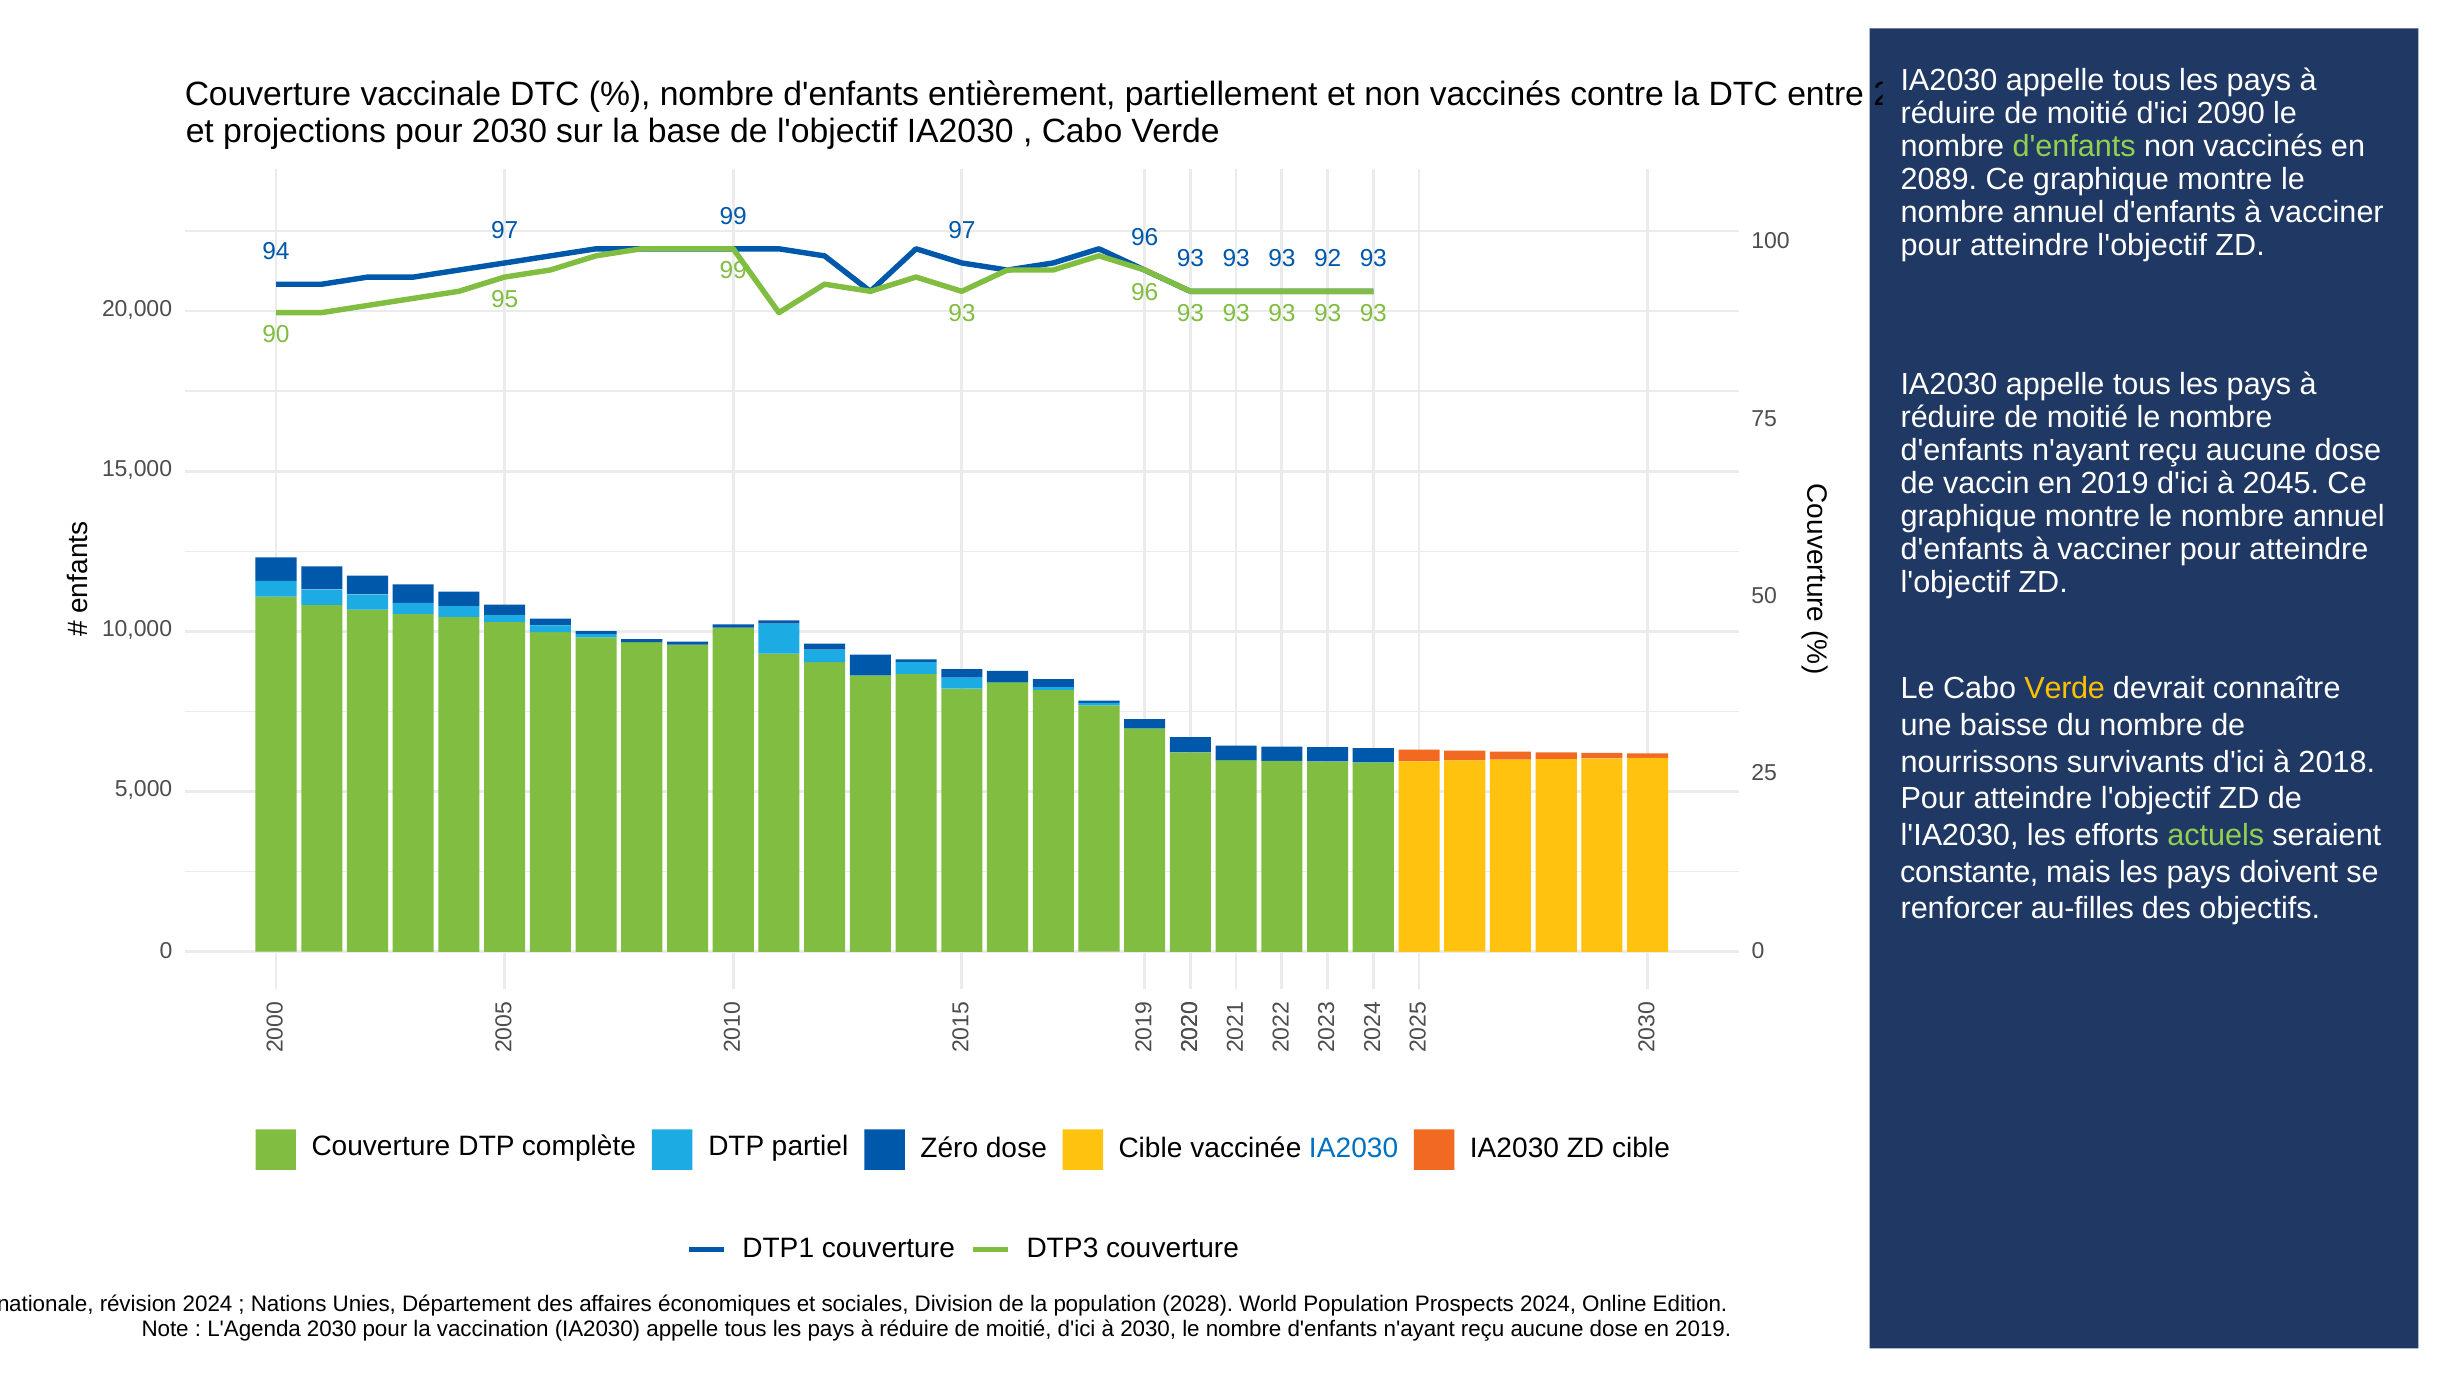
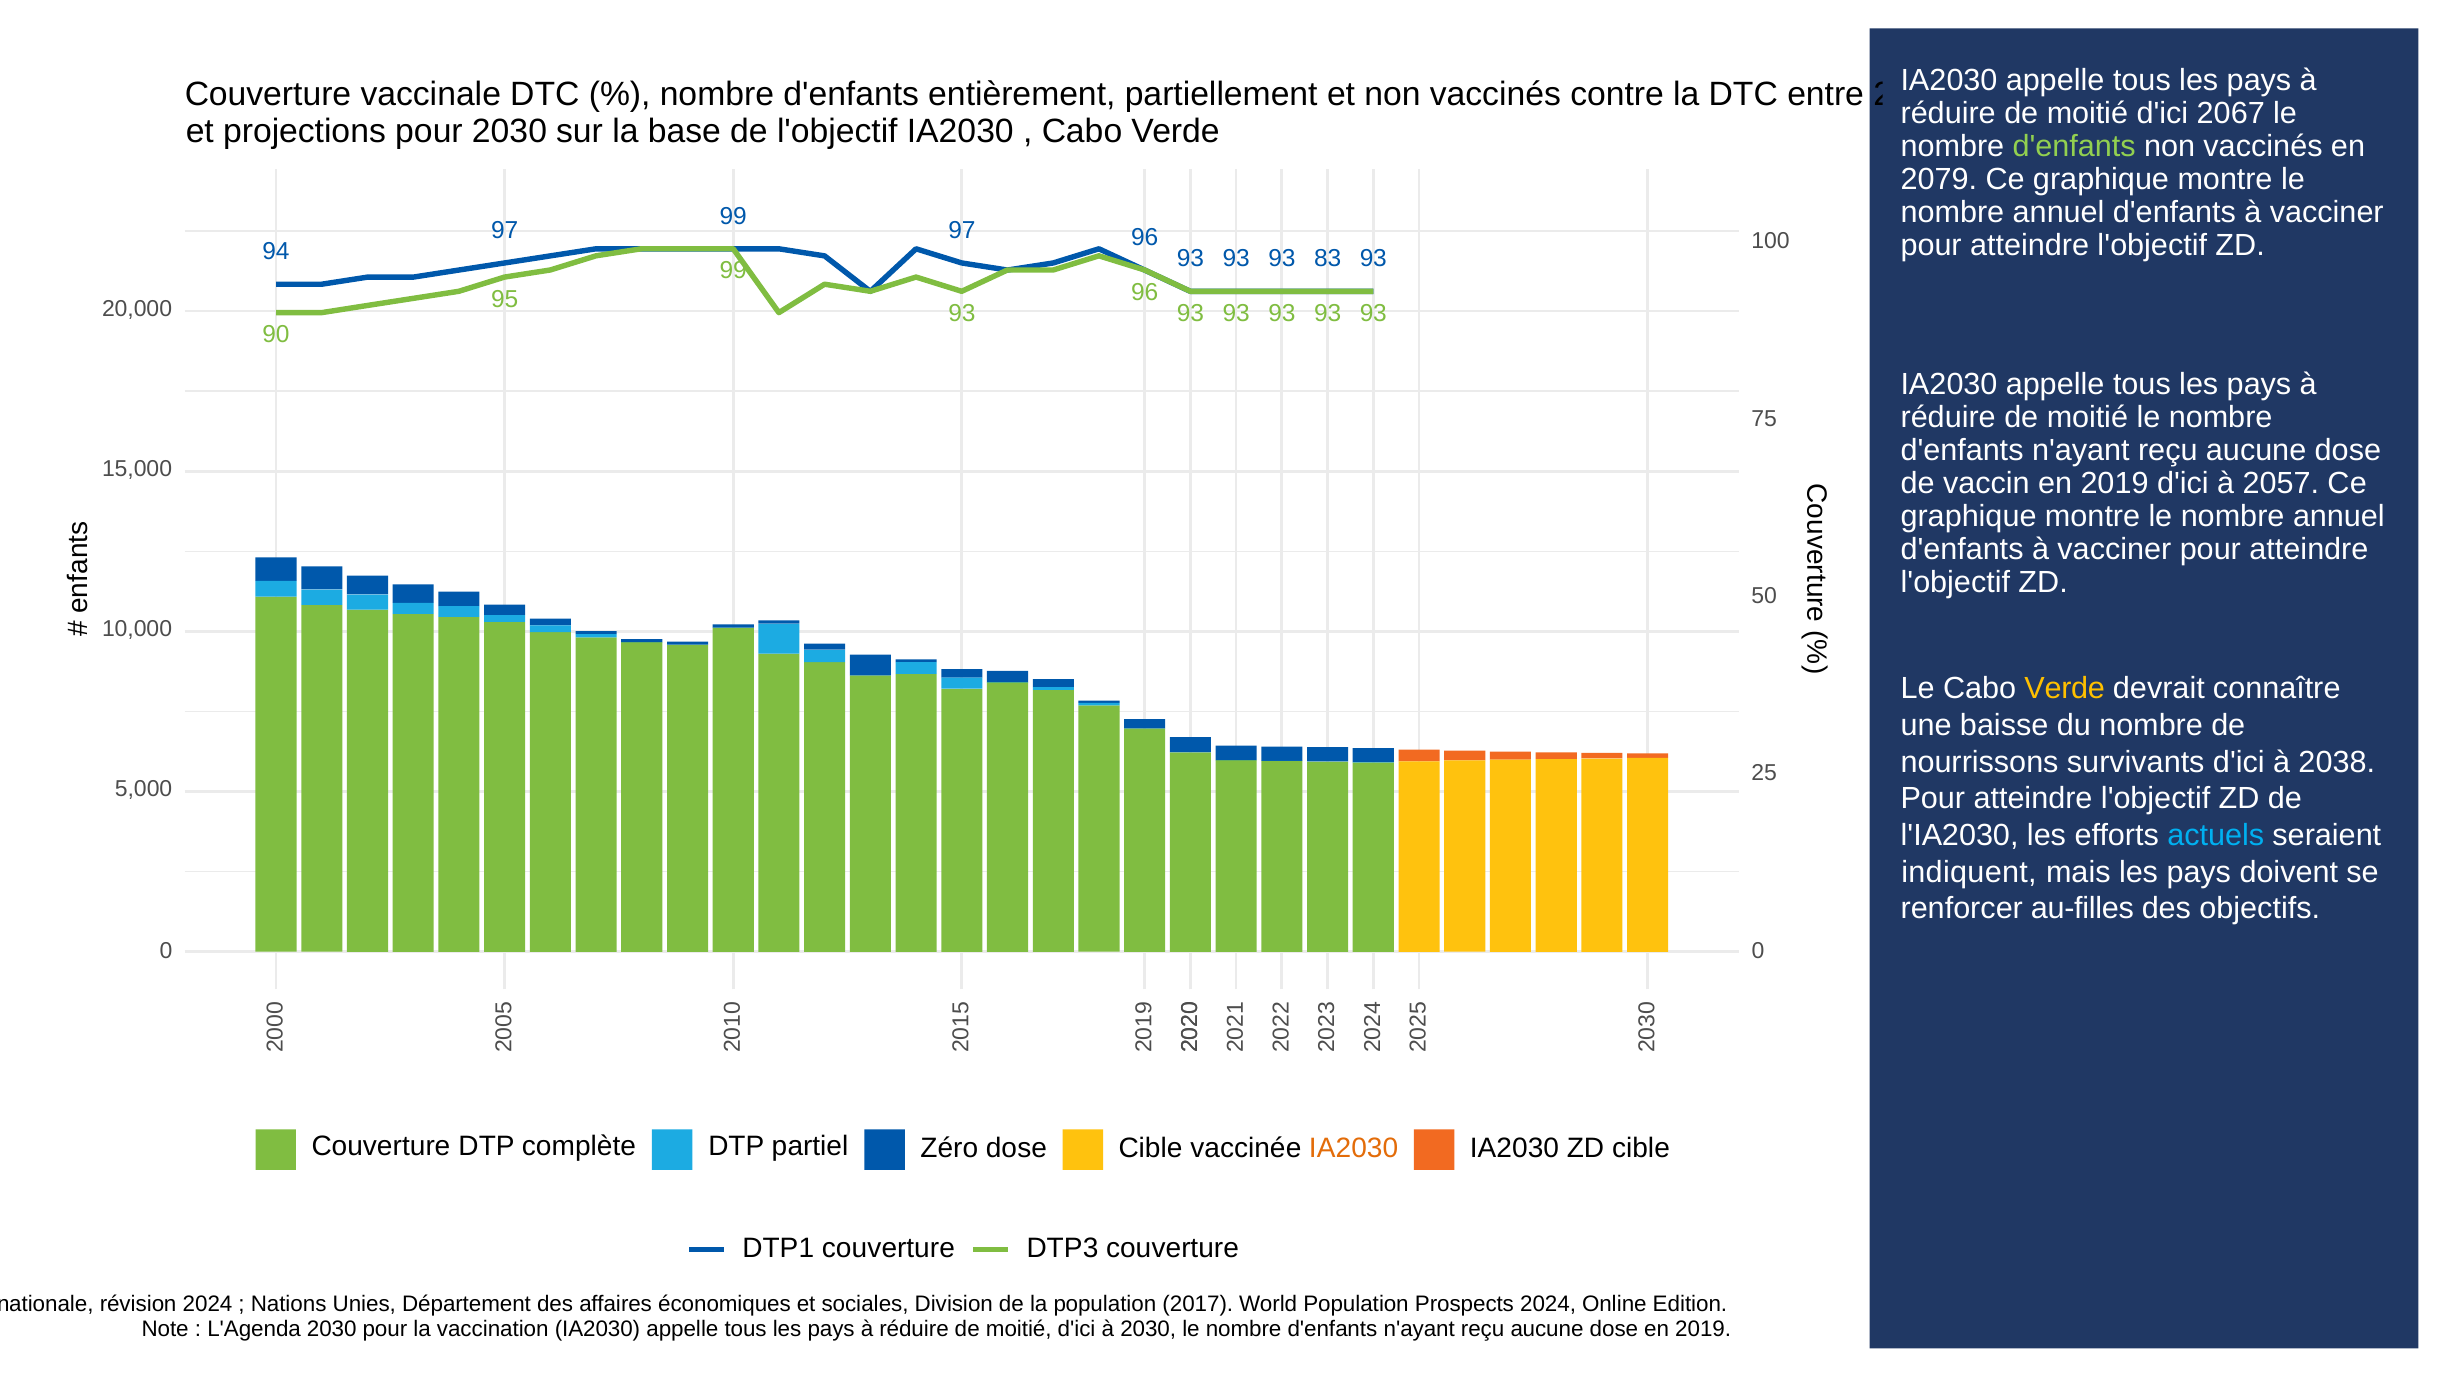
2090: 2090 -> 2067 (2231, 114)
2089: 2089 -> 2079 (1939, 180)
92: 92 -> 83 (1328, 259)
2045: 2045 -> 2057 (2281, 483)
2018: 2018 -> 2038 (2337, 762)
actuels colour: light green -> light blue (2216, 836)
constante: constante -> indiquent (1969, 872)
IA2030 colour: blue -> orange (1354, 1149)
2028: 2028 -> 2017 (1198, 1305)
